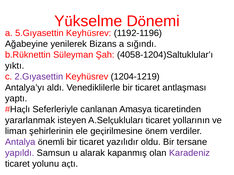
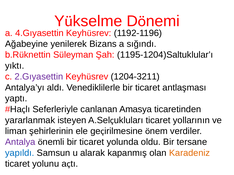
5.Gıyasettin: 5.Gıyasettin -> 4.Gıyasettin (39, 33)
4058-1204)Saltuklular’ı: 4058-1204)Saltuklular’ı -> 1195-1204)Saltuklular’ı (165, 55)
1204-1219: 1204-1219 -> 1204-3211 (135, 77)
yazılıdır: yazılıdır -> yolunda (123, 142)
yapıldı colour: purple -> blue (20, 153)
Karadeniz colour: purple -> orange (190, 153)
